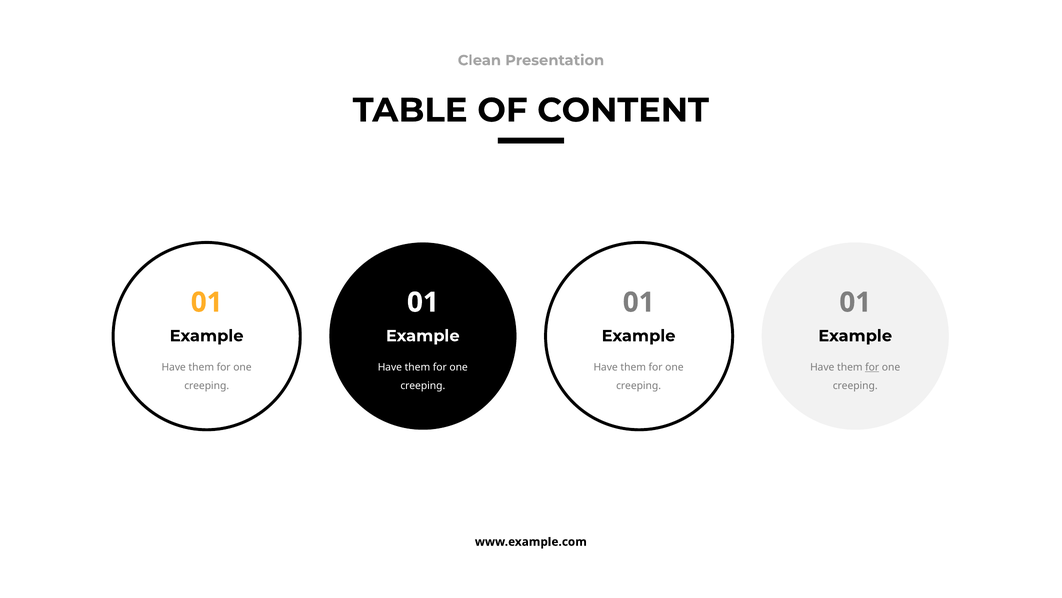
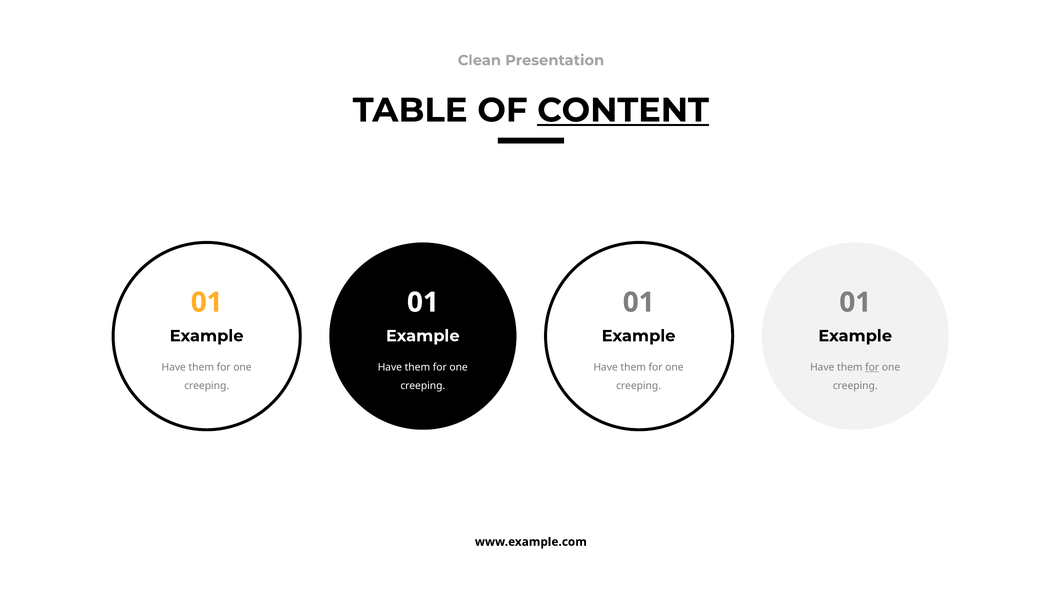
CONTENT underline: none -> present (623, 110)
